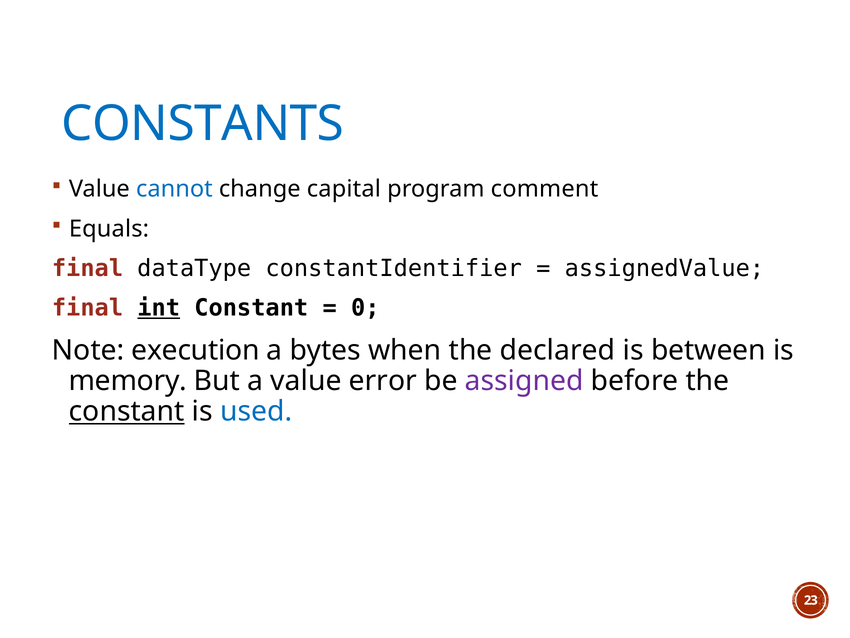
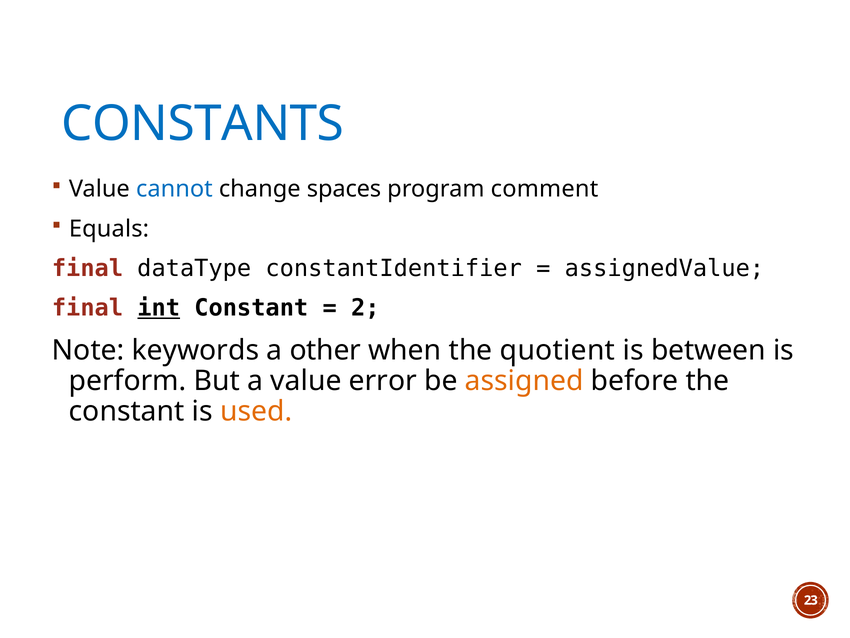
capital: capital -> spaces (344, 189)
0: 0 -> 2 (365, 308)
execution: execution -> keywords (195, 350)
bytes: bytes -> other (325, 350)
declared: declared -> quotient (557, 350)
memory: memory -> perform (128, 381)
assigned colour: purple -> orange (524, 381)
constant underline: present -> none (127, 411)
used colour: blue -> orange (256, 411)
